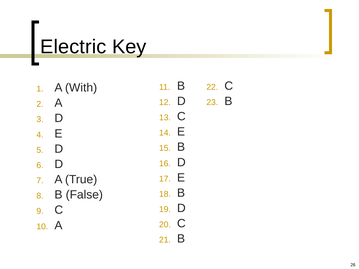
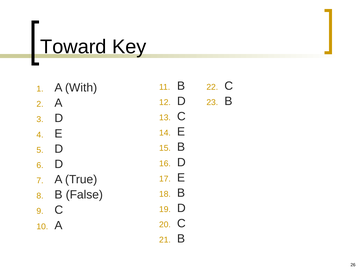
Electric: Electric -> Toward (73, 47)
